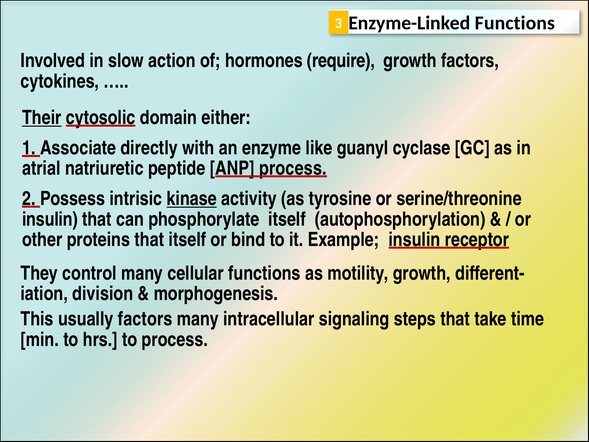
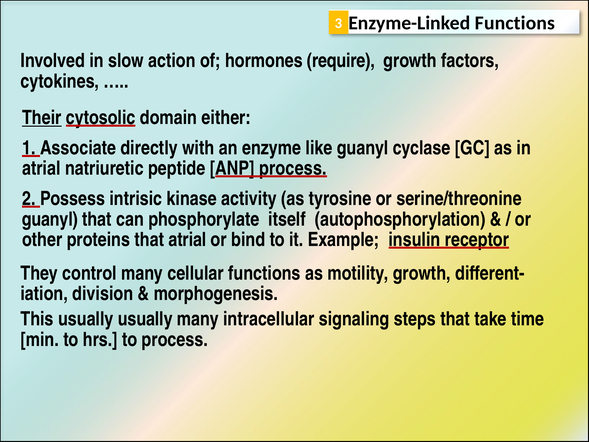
kinase underline: present -> none (192, 199)
insulin: insulin -> guanyl (50, 219)
that itself: itself -> atrial (187, 240)
usually factors: factors -> usually (145, 319)
